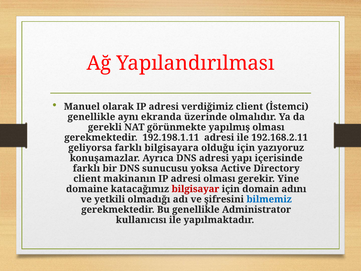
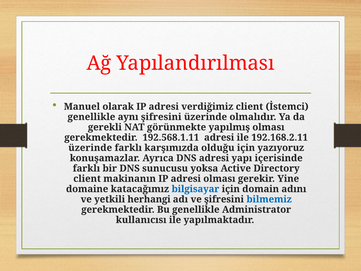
aynı ekranda: ekranda -> şifresini (161, 117)
192.198.1.11: 192.198.1.11 -> 192.568.1.11 (171, 137)
geliyorsa: geliyorsa -> üzerinde (90, 148)
bilgisayara: bilgisayara -> karşımızda (172, 148)
bilgisayar colour: red -> blue (195, 189)
olmadığı: olmadığı -> herhangi (149, 199)
